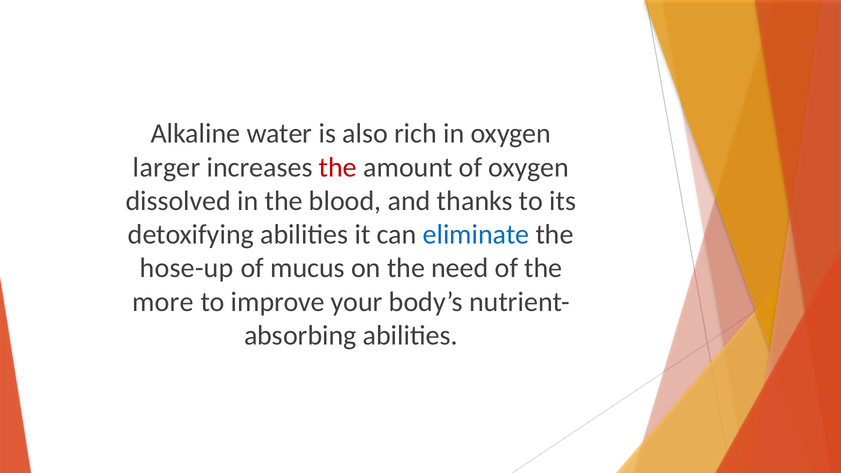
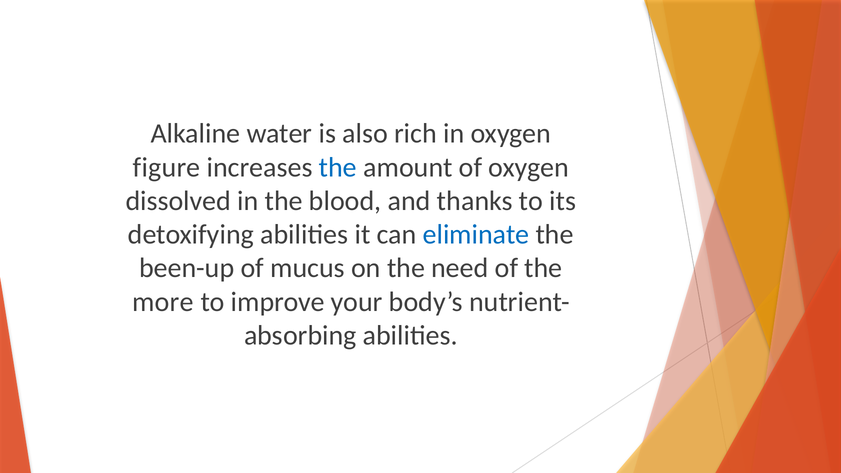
larger: larger -> figure (167, 167)
the colour: red -> blue (338, 167)
hose-up: hose-up -> been-up (187, 268)
